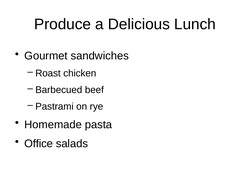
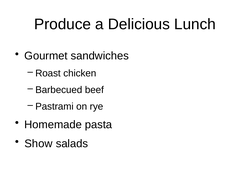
Office: Office -> Show (39, 143)
